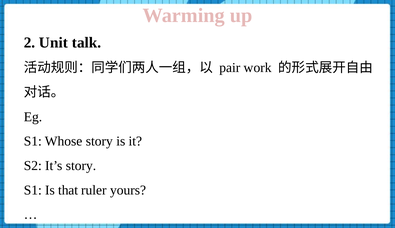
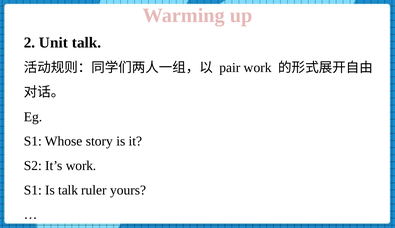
It’s story: story -> work (81, 165)
Is that: that -> talk (68, 190)
